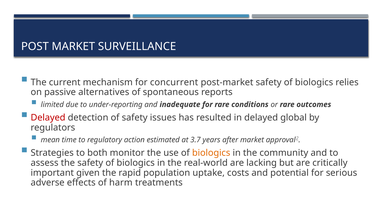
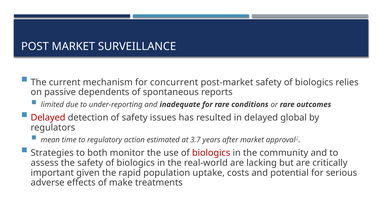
alternatives: alternatives -> dependents (104, 92)
biologics colour: orange -> red (211, 153)
harm: harm -> make (121, 183)
